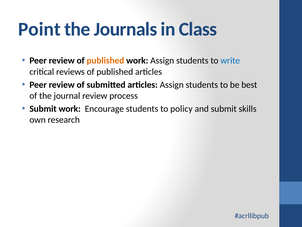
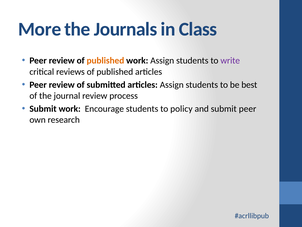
Point: Point -> More (40, 29)
write colour: blue -> purple (230, 61)
submit skills: skills -> peer (248, 109)
